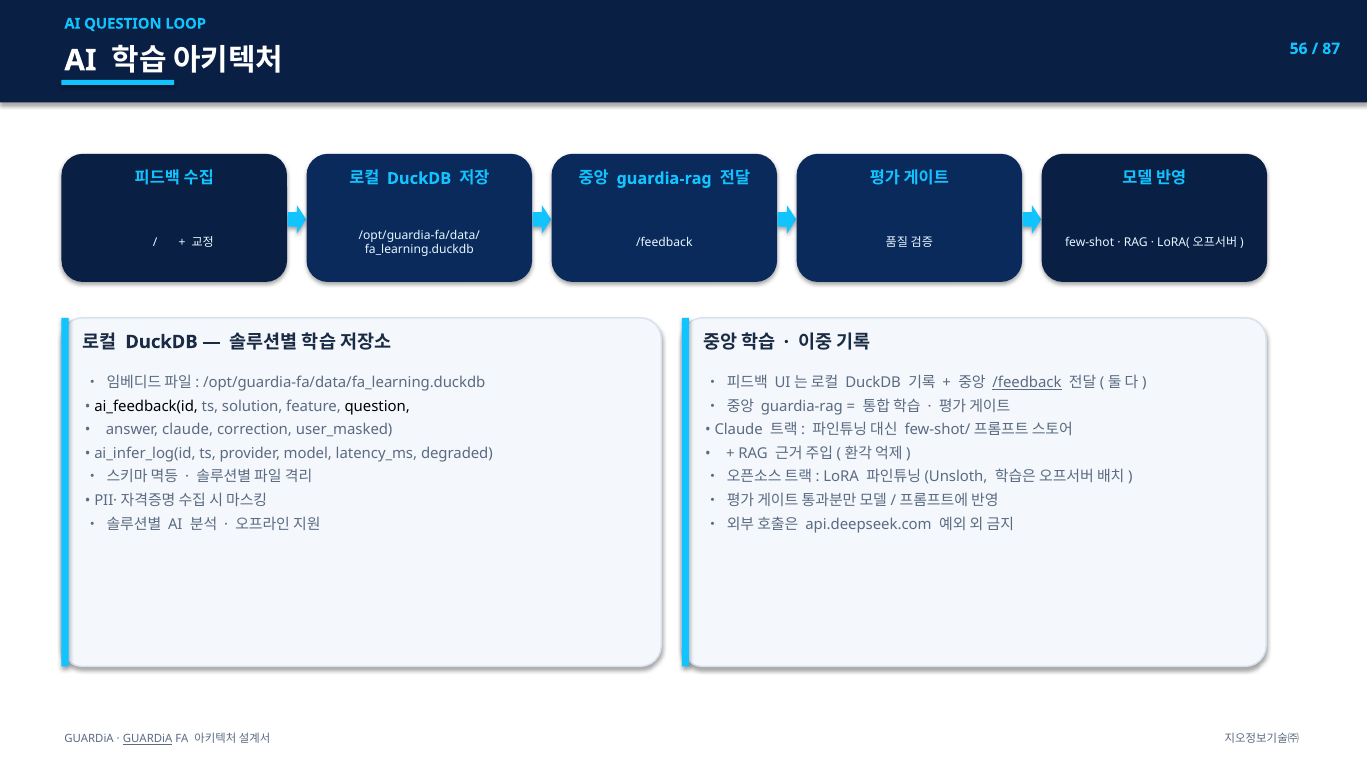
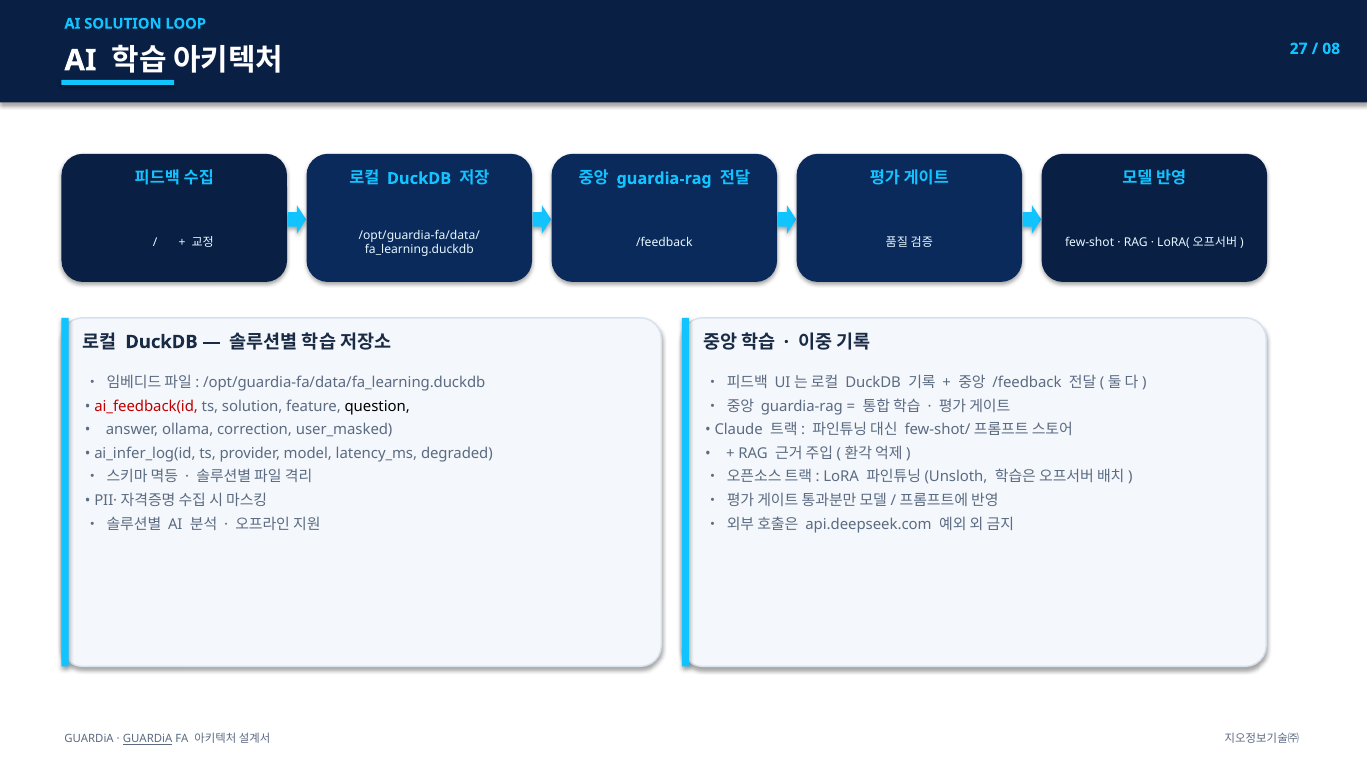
AI QUESTION: QUESTION -> SOLUTION (123, 24)
56: 56 -> 27 (1299, 49)
87: 87 -> 08 (1331, 49)
/feedback underline: present -> none (1027, 383)
ai_feedback(id colour: black -> red (146, 406)
answer claude: claude -> ollama (188, 430)
